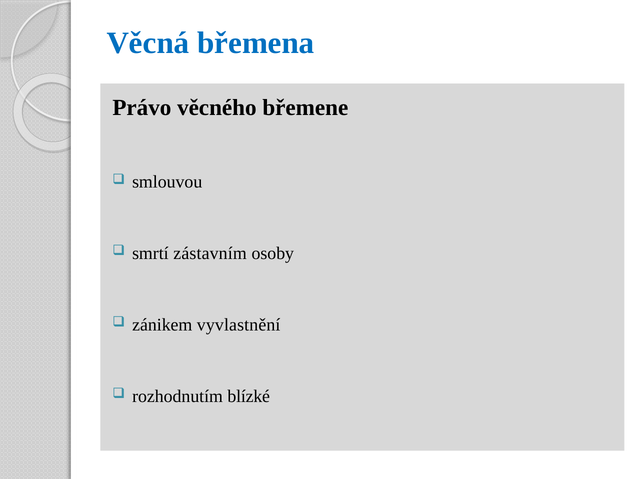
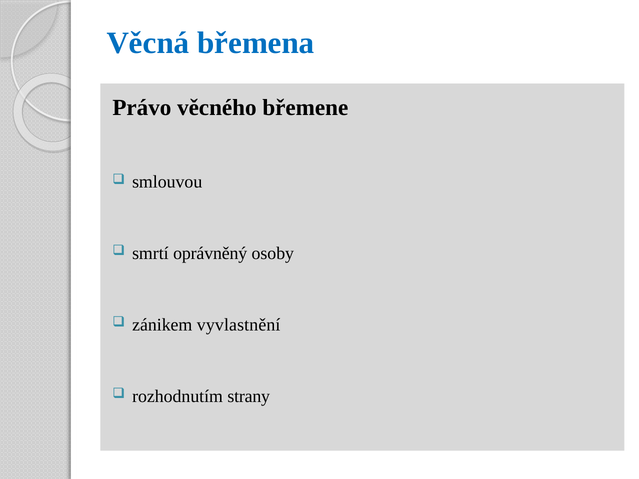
zástavním: zástavním -> oprávněný (210, 254)
blízké: blízké -> strany (249, 396)
